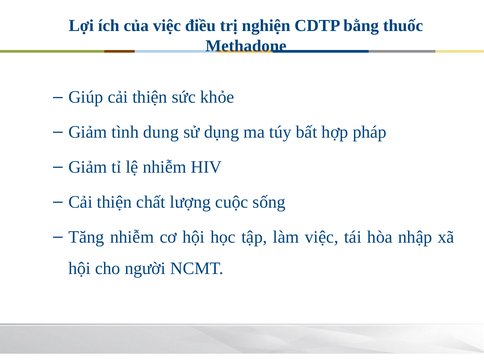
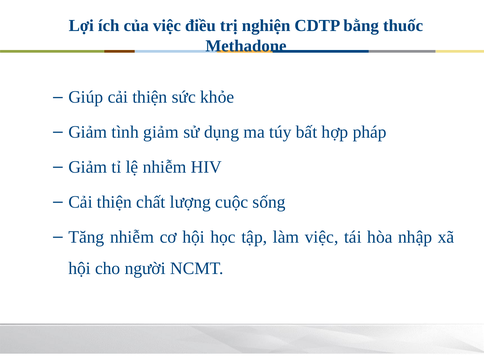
tình dung: dung -> giảm (161, 132)
